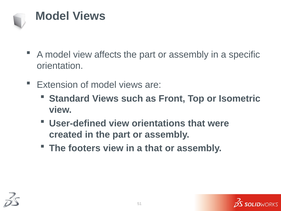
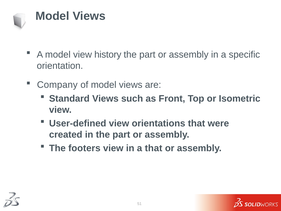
affects: affects -> history (108, 55)
Extension: Extension -> Company (57, 85)
